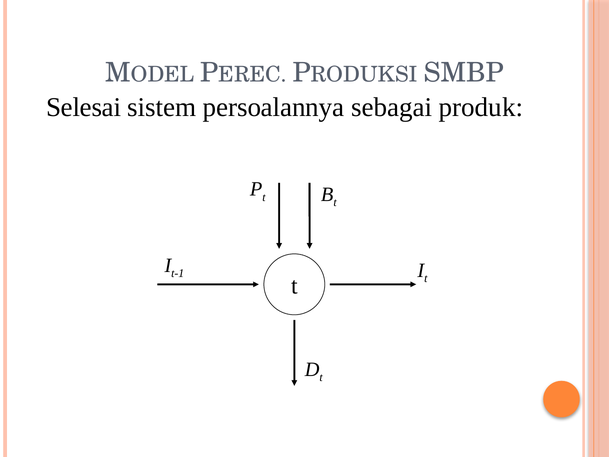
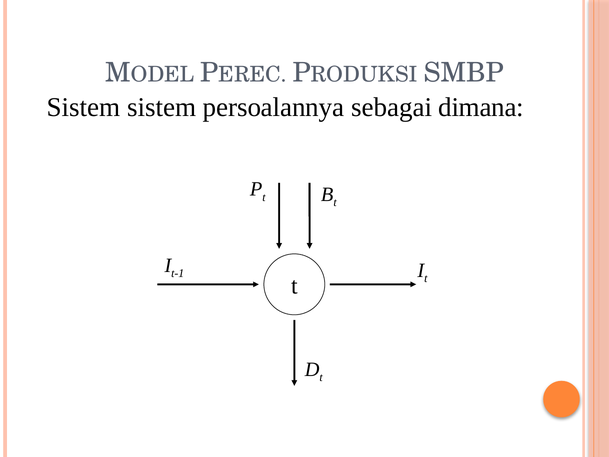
Selesai: Selesai -> Sistem (83, 107)
produk: produk -> dimana (481, 107)
